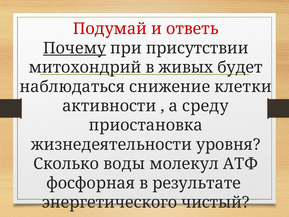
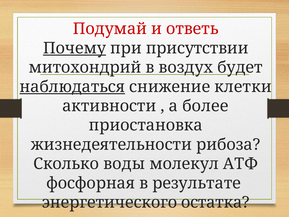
живых: живых -> воздух (186, 67)
наблюдаться underline: none -> present (72, 87)
среду: среду -> более (205, 106)
уровня: уровня -> рибоза (228, 144)
чистый: чистый -> остатка (215, 202)
